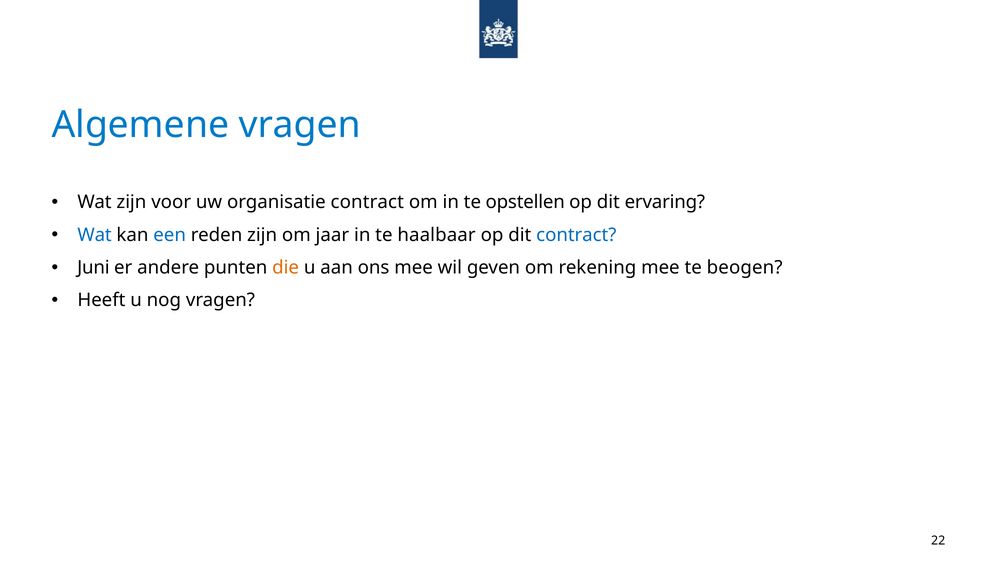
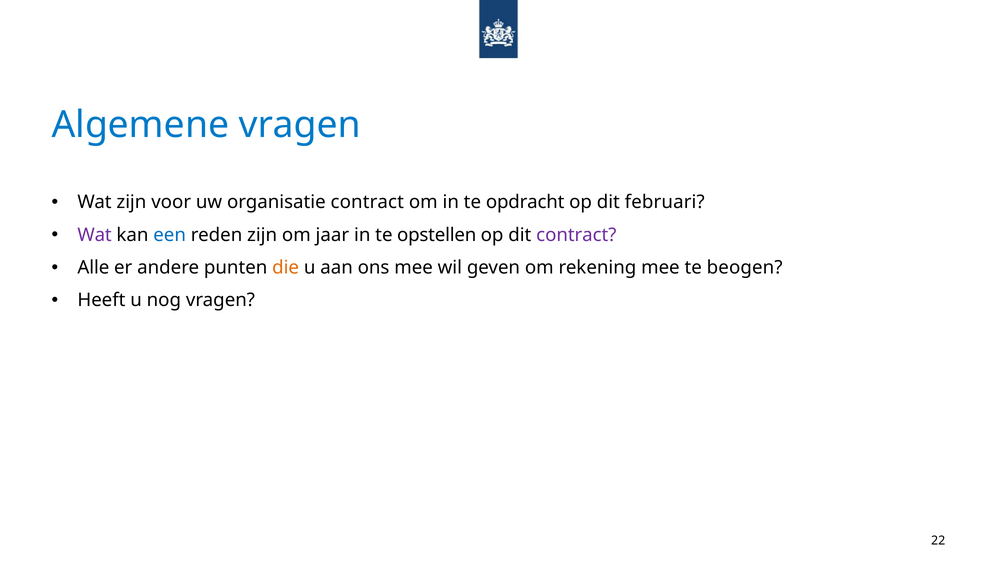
opstellen: opstellen -> opdracht (525, 202)
ervaring: ervaring -> februari (665, 202)
Wat colour: blue -> purple (95, 235)
haalbaar: haalbaar -> opstellen (437, 235)
contract colour: blue -> purple (576, 235)
Juni: Juni -> Alle (93, 268)
